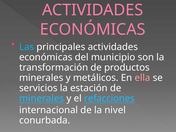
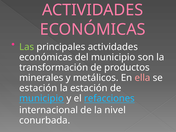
Las colour: light blue -> light green (27, 47)
servicios: servicios -> estación (38, 88)
minerales: minerales -> municipio (42, 98)
